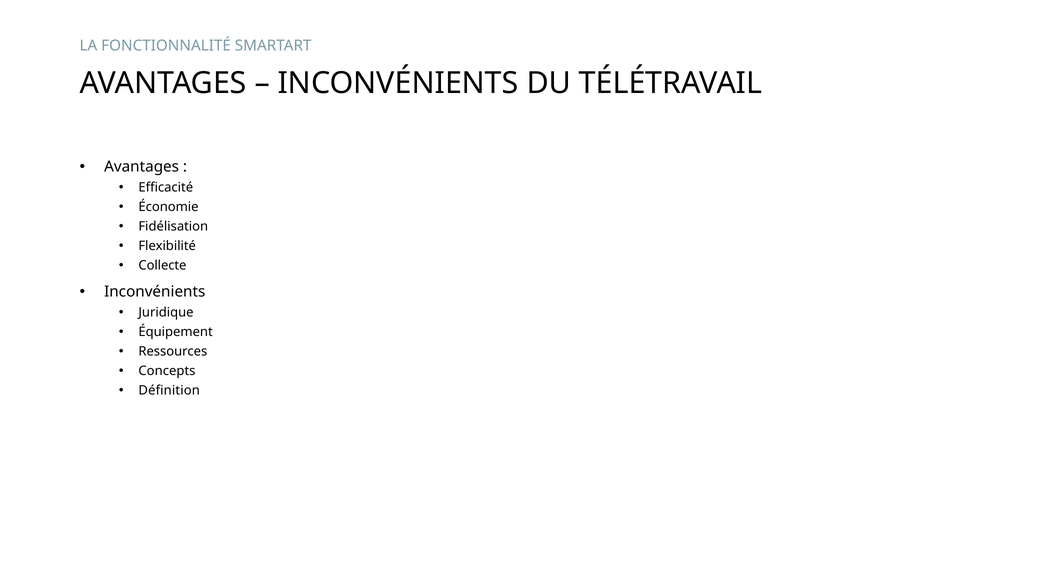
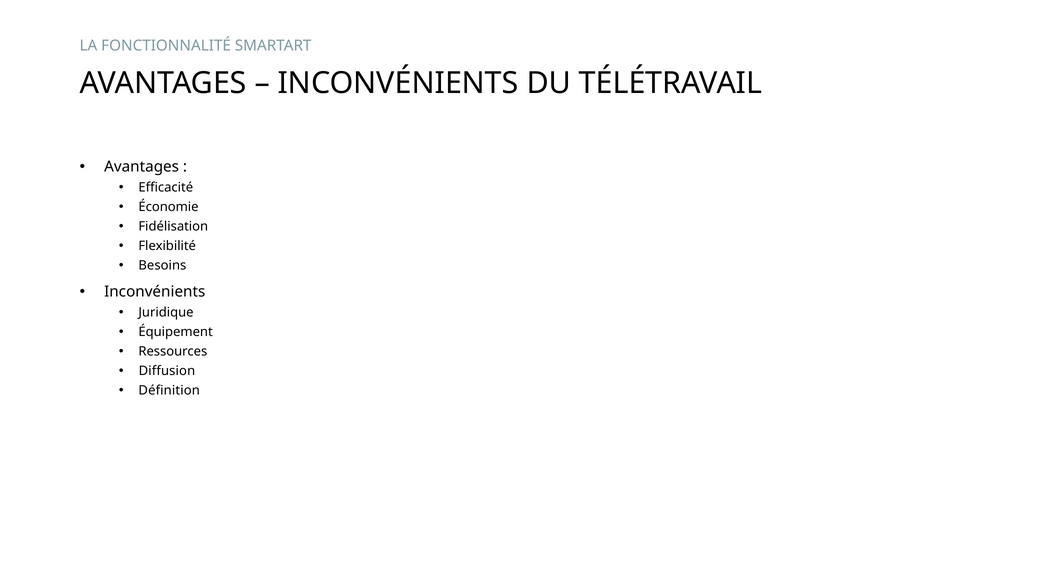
Collecte: Collecte -> Besoins (162, 266)
Concepts: Concepts -> Diffusion (167, 371)
